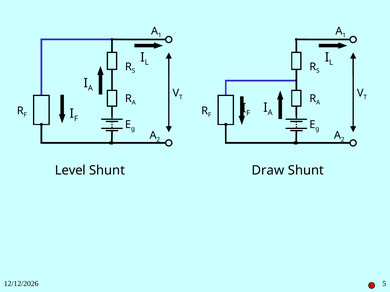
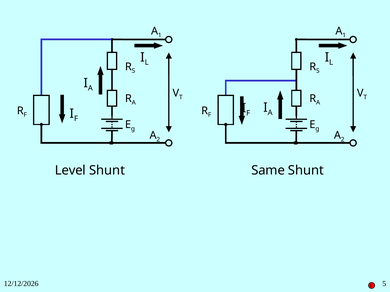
Draw: Draw -> Same (268, 171)
